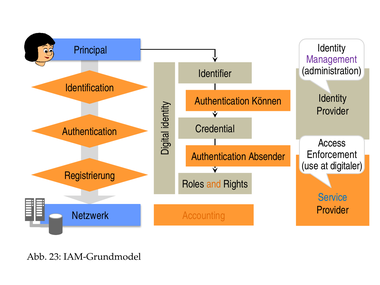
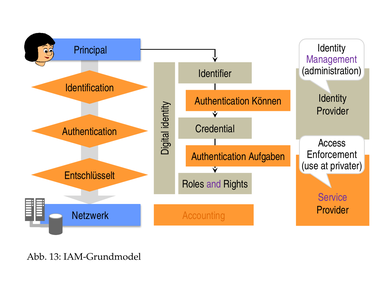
Absender: Absender -> Aufgaben (267, 157)
digitaler: digitaler -> privater (346, 166)
Registrierung: Registrierung -> Entschlüsselt (90, 176)
and colour: orange -> purple (214, 184)
Service colour: blue -> purple (333, 197)
23: 23 -> 13 (55, 257)
